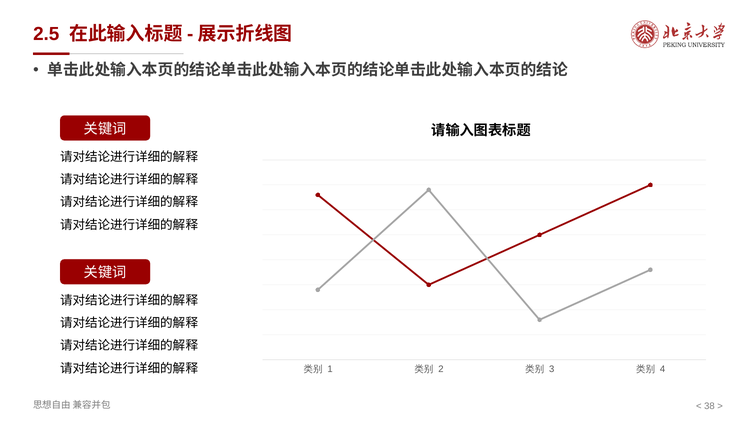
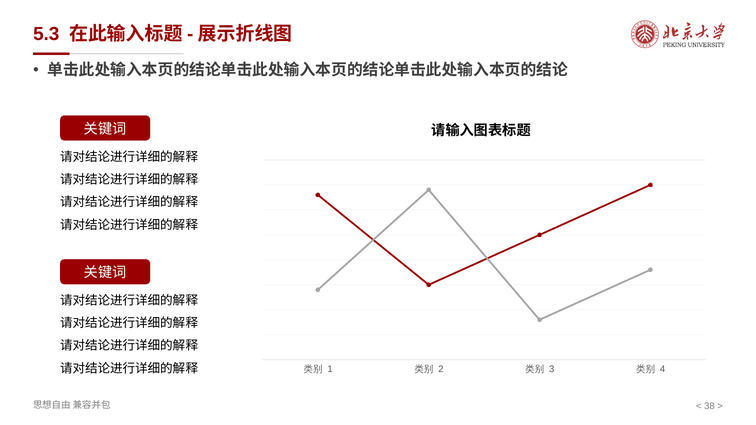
2.5: 2.5 -> 5.3 (46, 34)
